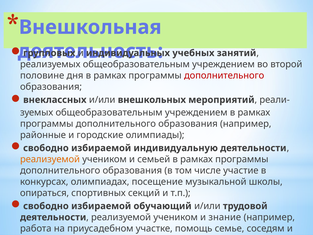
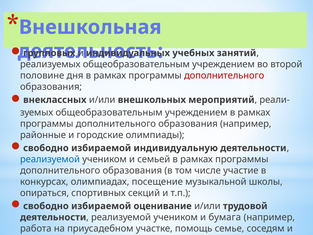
реализуемой colour: orange -> blue (50, 159)
обучающий: обучающий -> оценивание (163, 206)
знание: знание -> бумага (225, 217)
